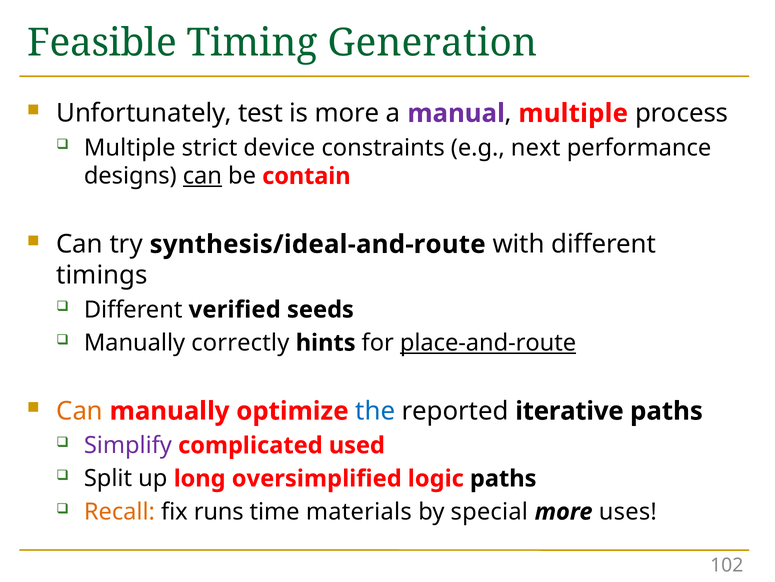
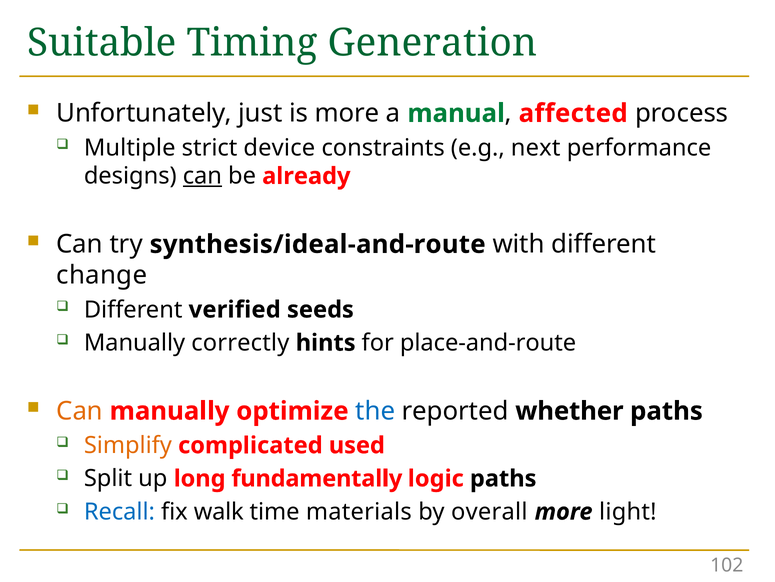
Feasible: Feasible -> Suitable (102, 43)
test: test -> just (260, 113)
manual colour: purple -> green (456, 113)
multiple: multiple -> affected (573, 113)
contain: contain -> already (306, 176)
timings: timings -> change (102, 275)
place-and-route underline: present -> none (488, 342)
iterative: iterative -> whether (569, 411)
Simplify colour: purple -> orange (128, 445)
oversimplified: oversimplified -> fundamentally (317, 478)
Recall colour: orange -> blue (119, 511)
runs: runs -> walk (219, 511)
special: special -> overall (489, 511)
uses: uses -> light (628, 511)
